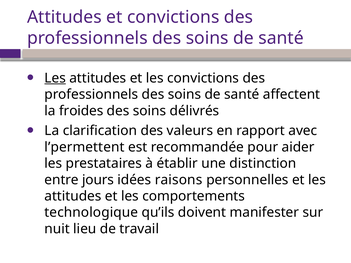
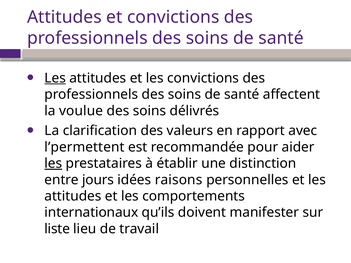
froides: froides -> voulue (81, 111)
les underline: none -> present (53, 164)
technologique: technologique -> internationaux (91, 213)
nuit: nuit -> liste (57, 229)
